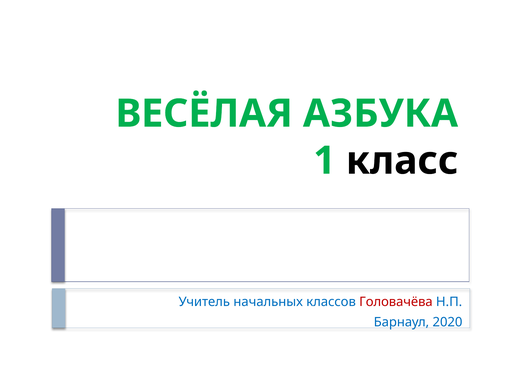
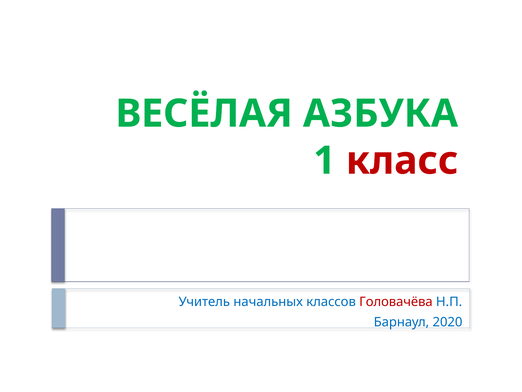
класс colour: black -> red (402, 161)
